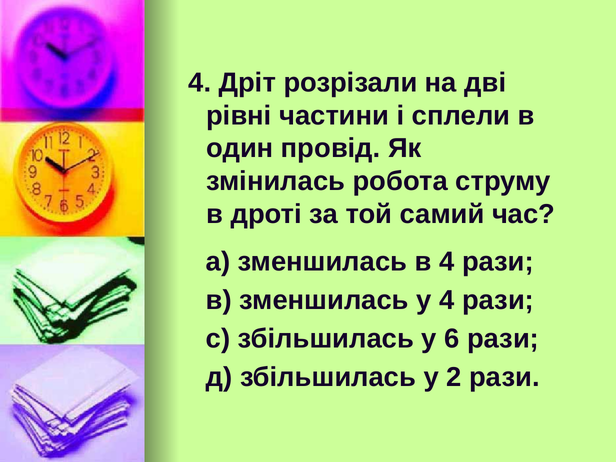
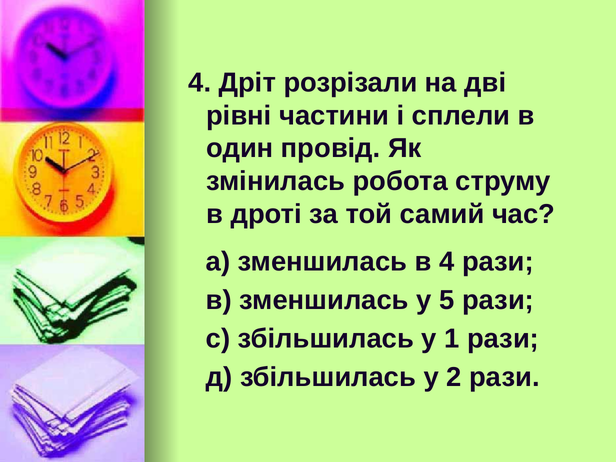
у 4: 4 -> 5 (447, 300)
6: 6 -> 1 (452, 339)
